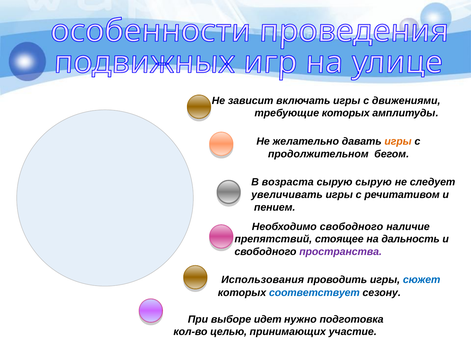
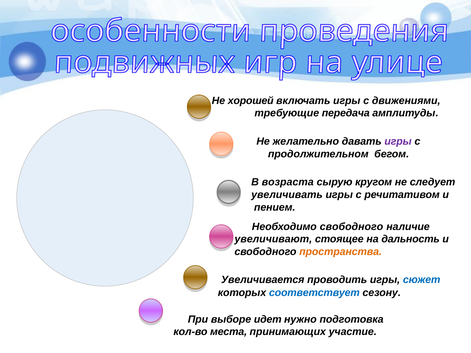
зависит: зависит -> хорошей (251, 101)
требующие которых: которых -> передача (346, 113)
игры colour: orange -> purple (398, 141)
сырую сырую: сырую -> кругом (374, 182)
препятствий: препятствий -> увеличивают (273, 239)
пространства colour: purple -> orange (341, 252)
Использования: Использования -> Увеличивается (263, 280)
целью: целью -> места (229, 332)
